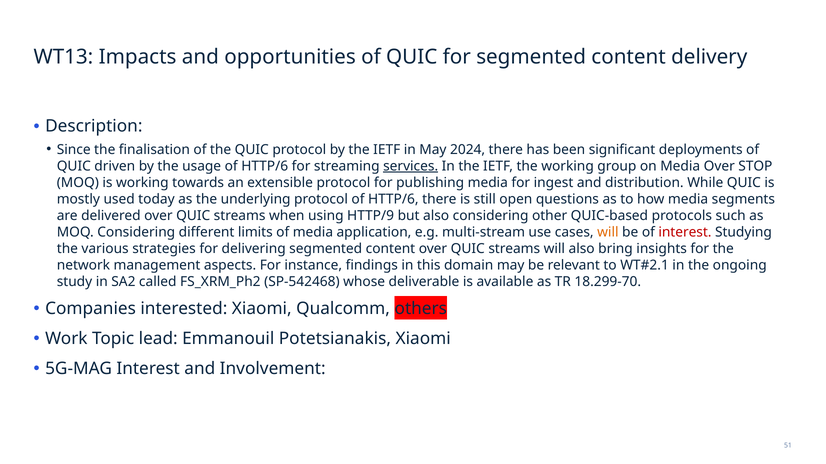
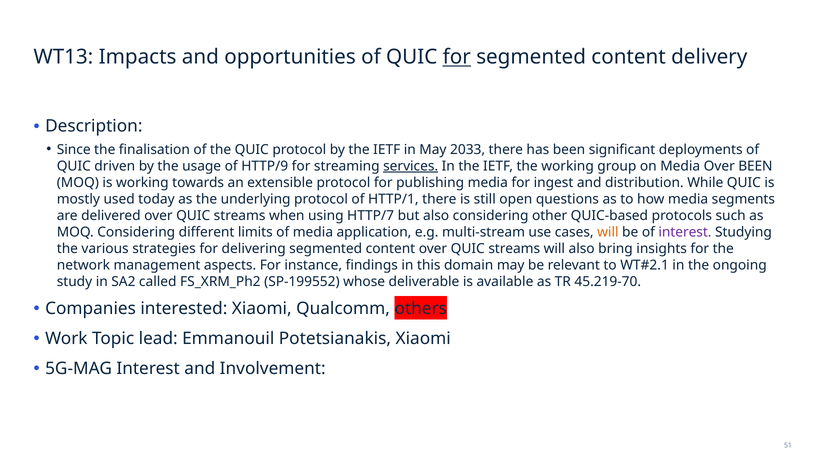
for underline: none -> present (457, 57)
2024: 2024 -> 2033 (468, 150)
usage of HTTP/6: HTTP/6 -> HTTP/9 (265, 166)
Over STOP: STOP -> BEEN (755, 166)
protocol of HTTP/6: HTTP/6 -> HTTP/1 (393, 199)
HTTP/9: HTTP/9 -> HTTP/7 (371, 216)
interest colour: red -> purple (685, 232)
SP-542468: SP-542468 -> SP-199552 (302, 282)
18.299-70: 18.299-70 -> 45.219-70 (608, 282)
